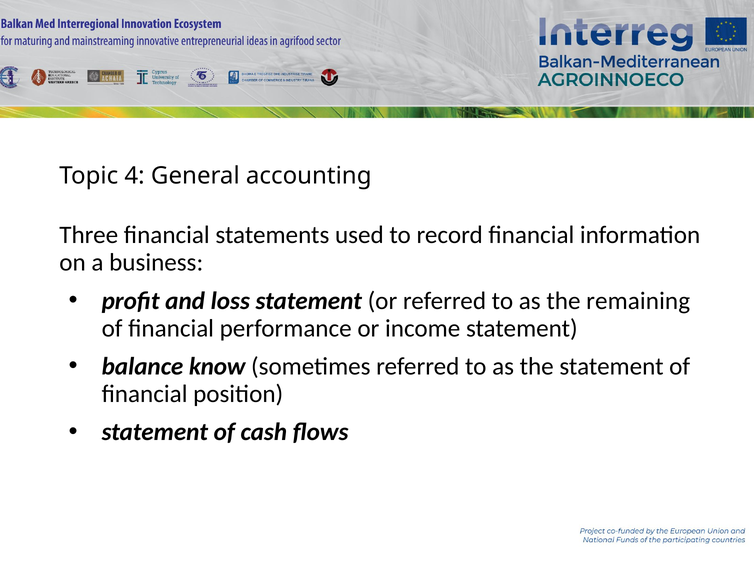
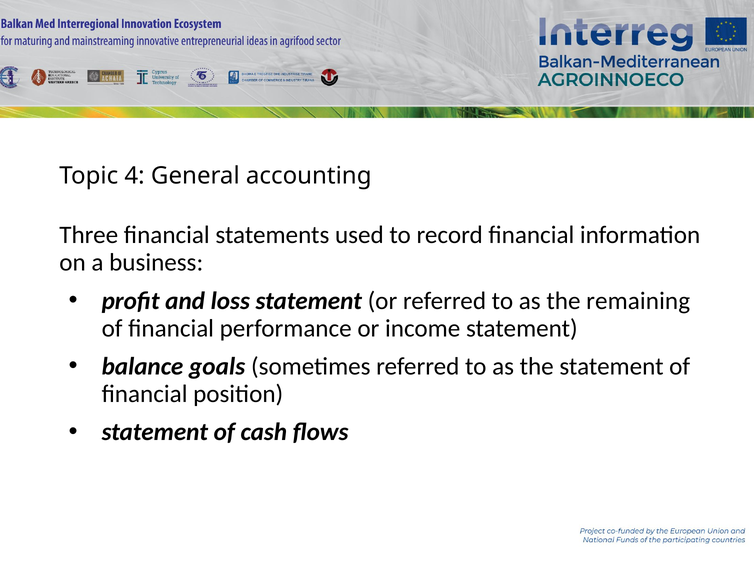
know: know -> goals (217, 367)
